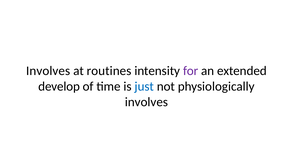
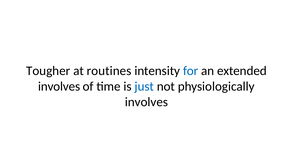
Involves: Involves -> Tougher (48, 71)
for colour: purple -> blue (191, 71)
develop: develop -> involves (59, 86)
